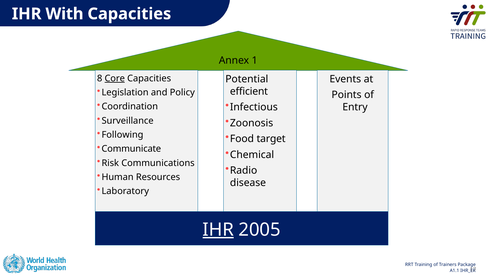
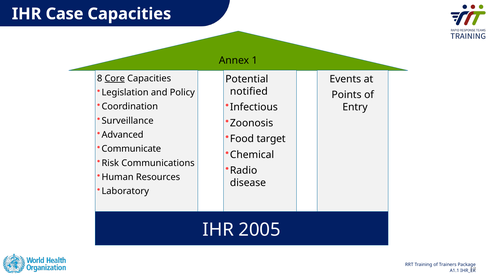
With: With -> Case (65, 14)
efficient: efficient -> notified (249, 91)
Following: Following -> Advanced (123, 135)
IHR underline: present -> none (218, 230)
